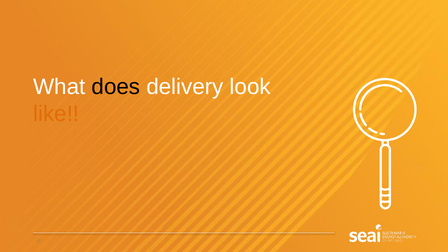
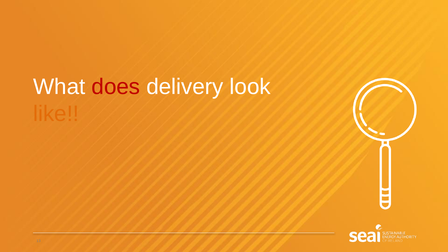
does colour: black -> red (116, 87)
